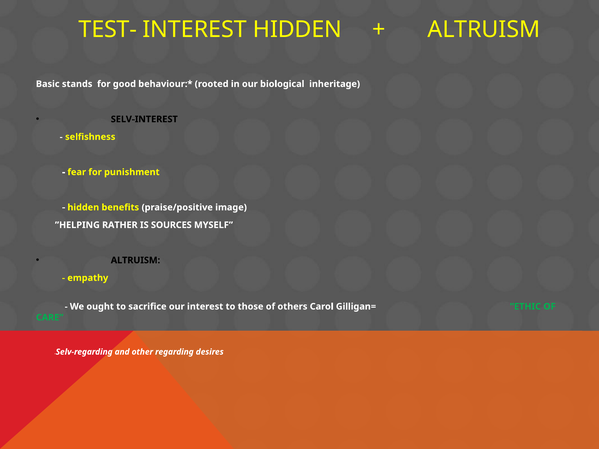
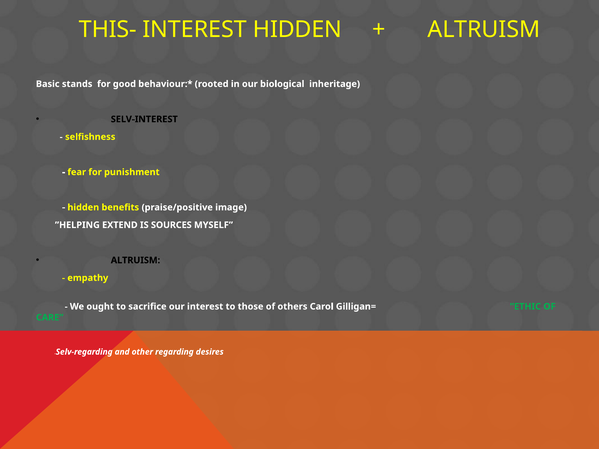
TEST-: TEST- -> THIS- (108, 30)
RATHER: RATHER -> EXTEND (120, 225)
